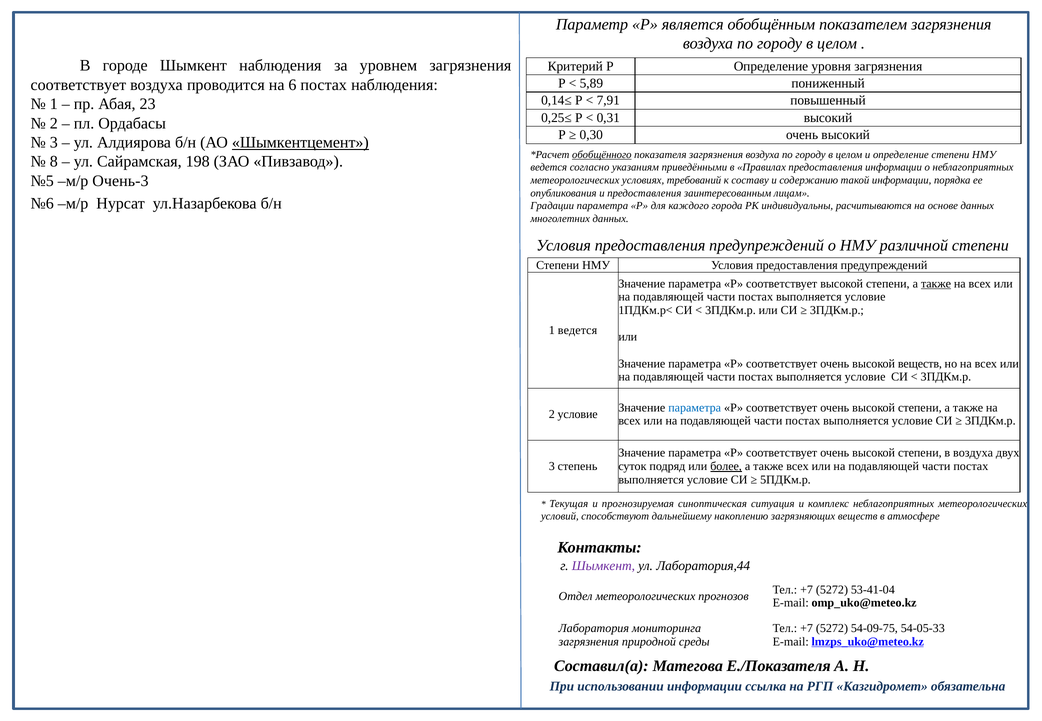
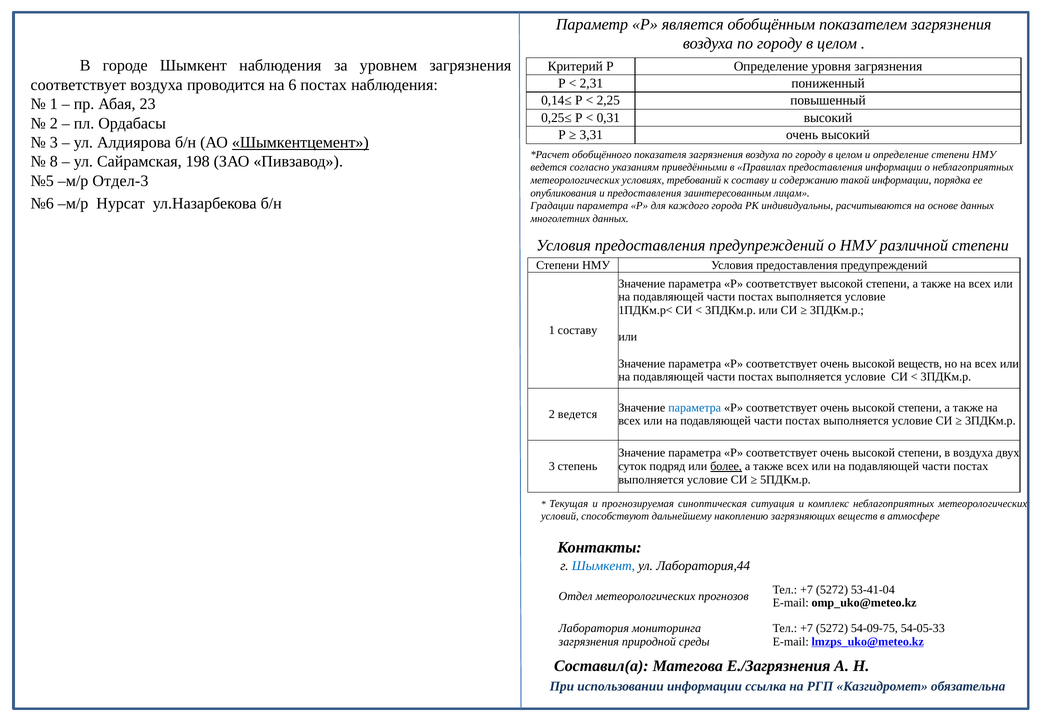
5,89: 5,89 -> 2,31 (591, 83)
7,91: 7,91 -> 2,25 (608, 101)
0,30: 0,30 -> 3,31 (591, 135)
обобщённого underline: present -> none (602, 155)
Очень-3: Очень-3 -> Отдел-3 (120, 181)
также underline: present -> none (936, 284)
1 ведется: ведется -> составу (578, 330)
2 условие: условие -> ведется (578, 414)
Шымкент colour: purple -> blue (603, 566)
Е./Показателя: Е./Показателя -> Е./Загрязнения (779, 666)
